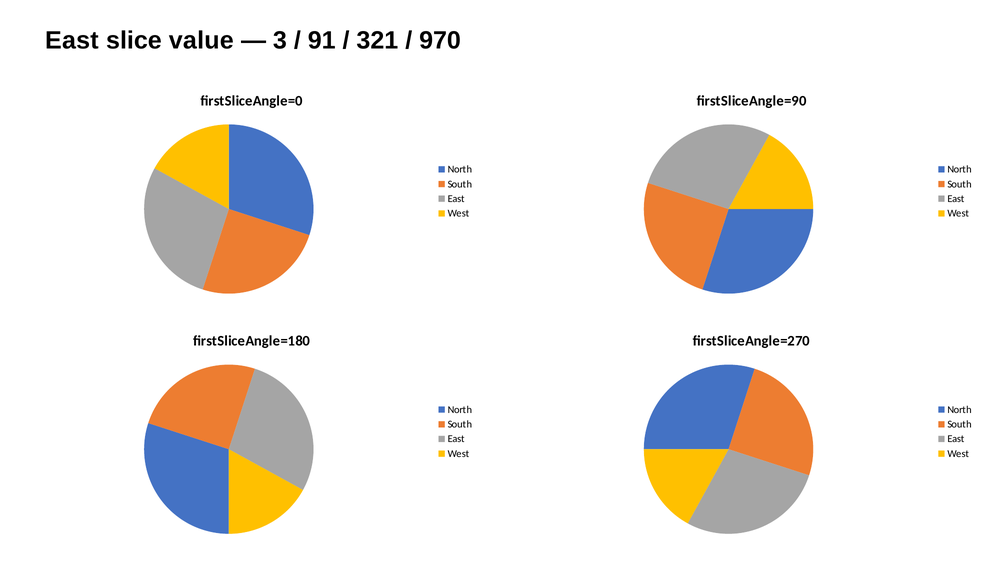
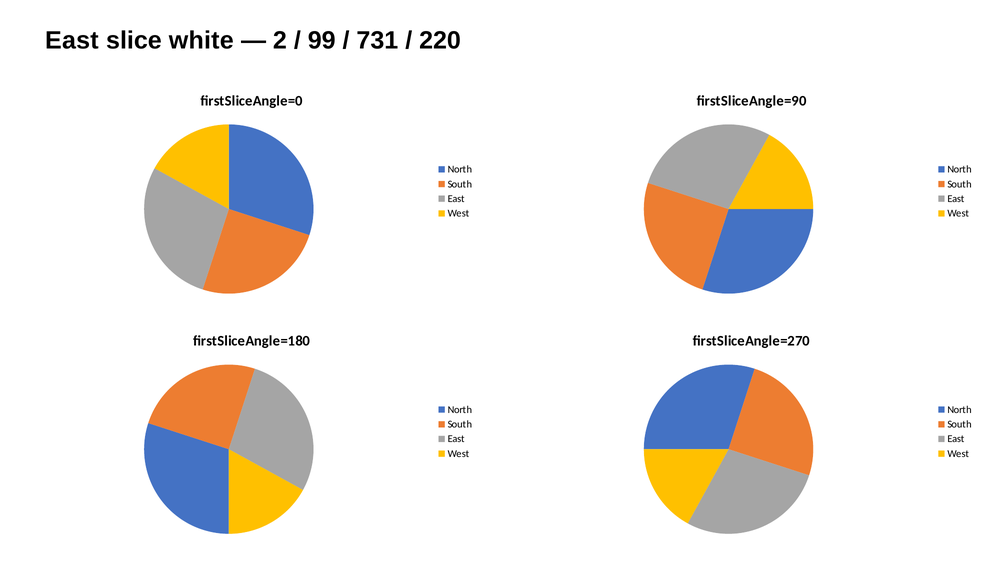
value: value -> white (201, 41)
3: 3 -> 2 (280, 41)
91: 91 -> 99 (322, 41)
321: 321 -> 731 (377, 41)
970: 970 -> 220 (440, 41)
